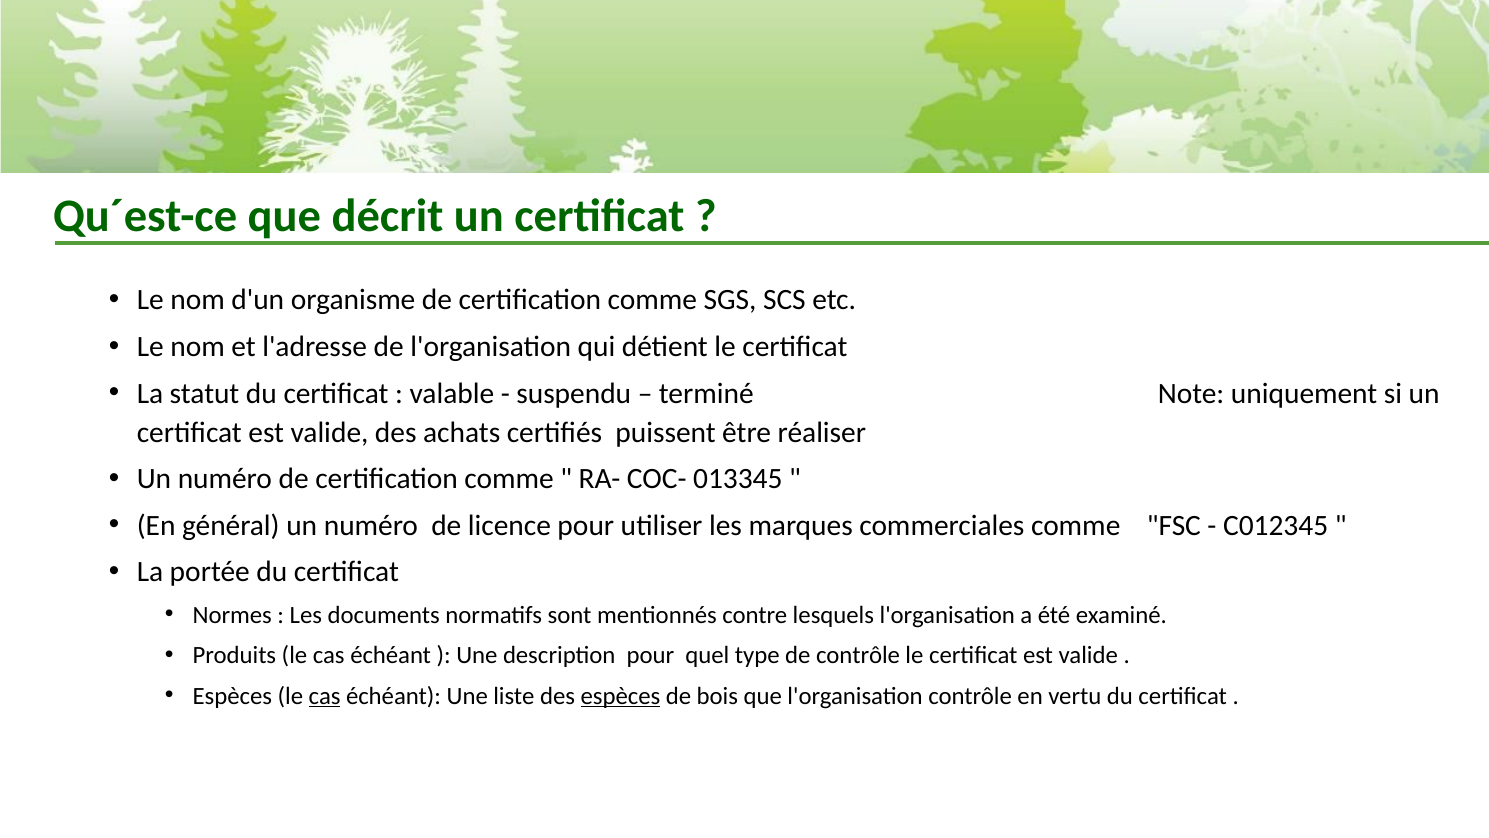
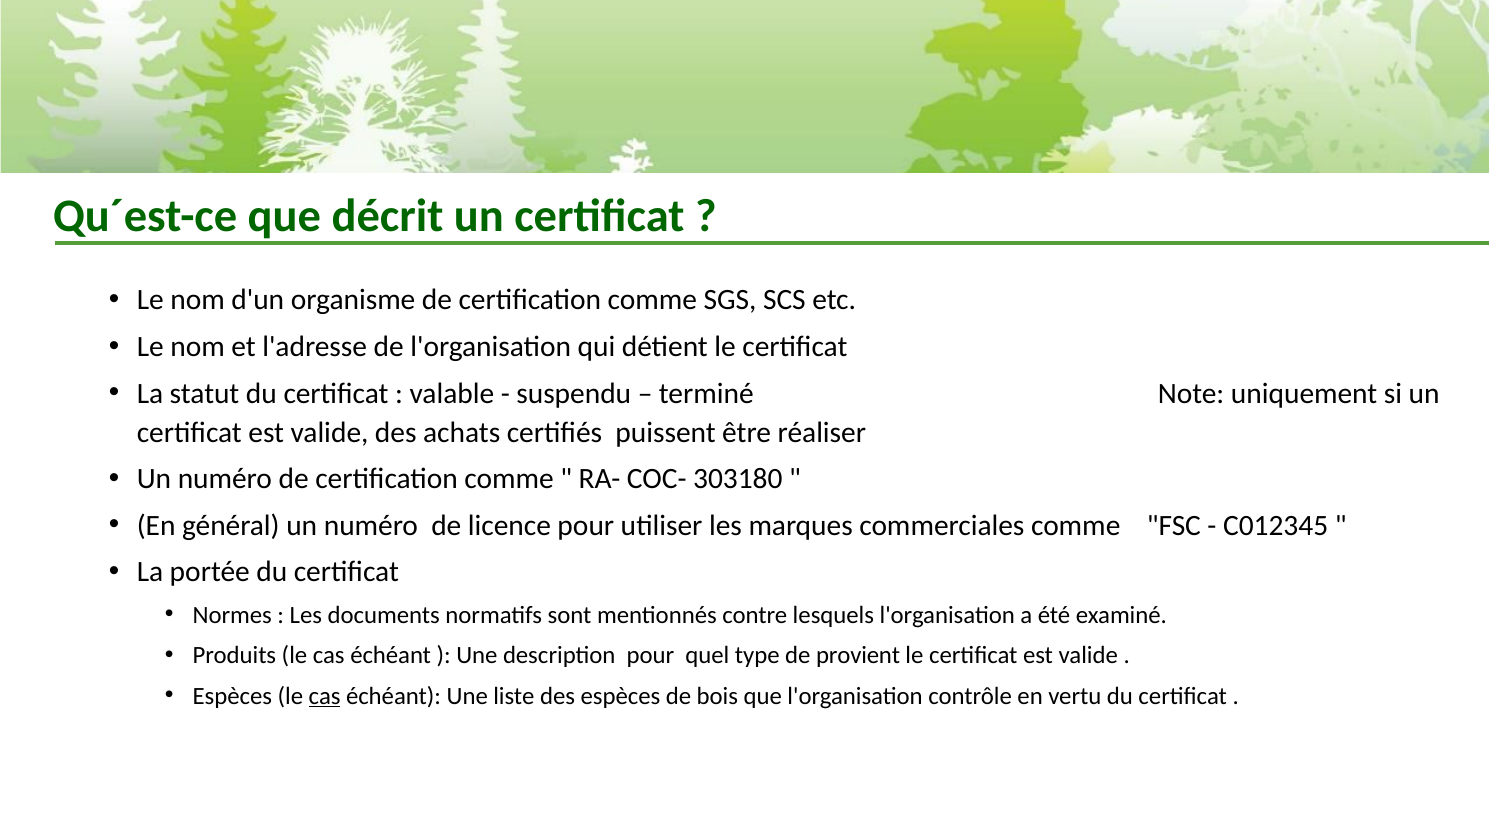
013345: 013345 -> 303180 (738, 479)
de contrôle: contrôle -> provient (858, 655)
espèces underline: present -> none (620, 696)
